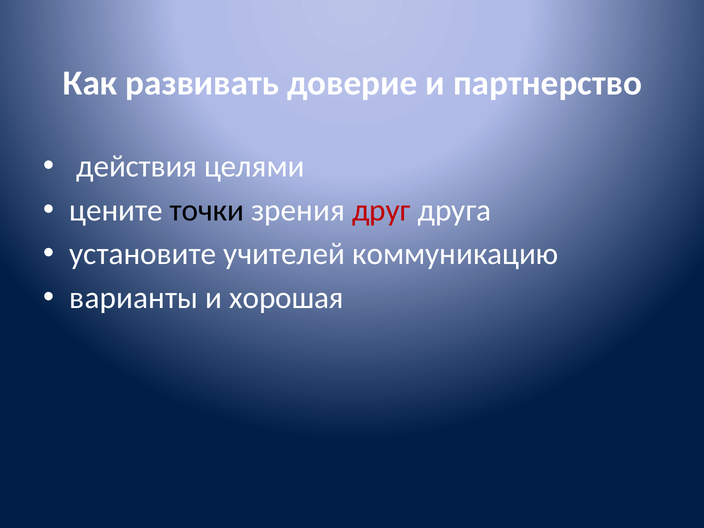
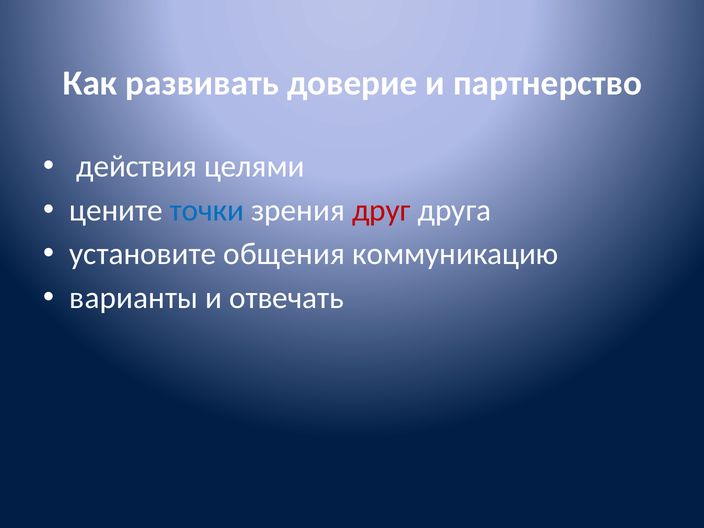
точки colour: black -> blue (207, 210)
учителей: учителей -> общения (284, 254)
хорошая: хорошая -> отвечать (287, 298)
